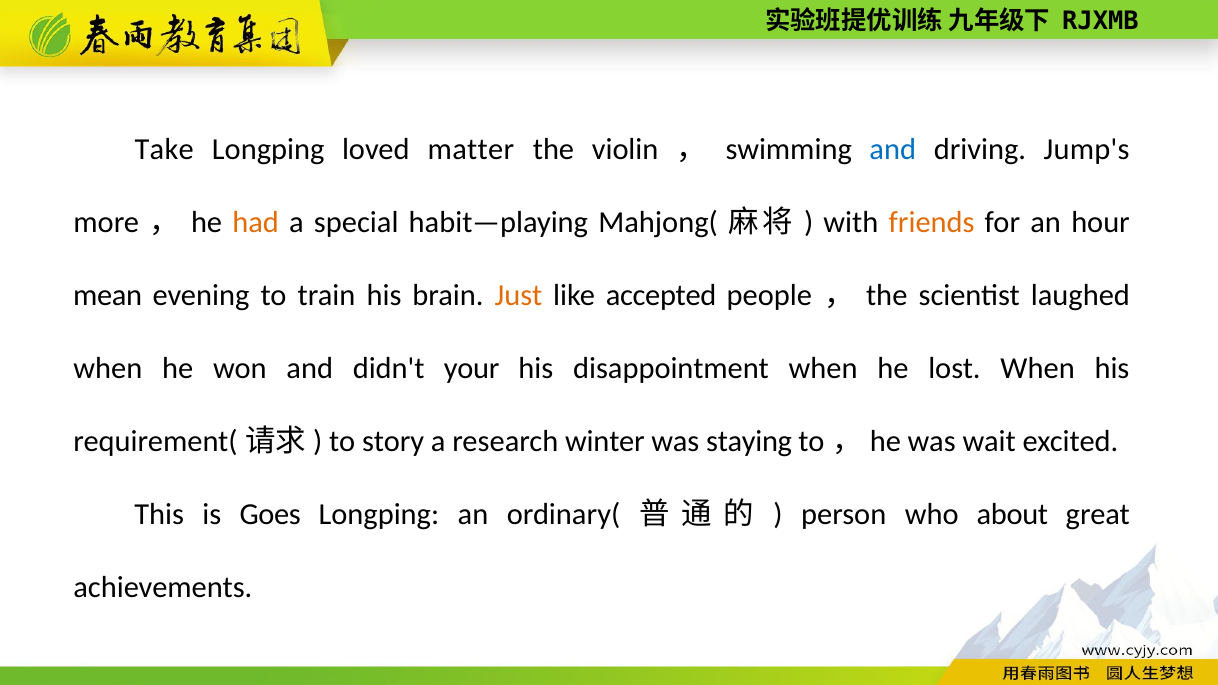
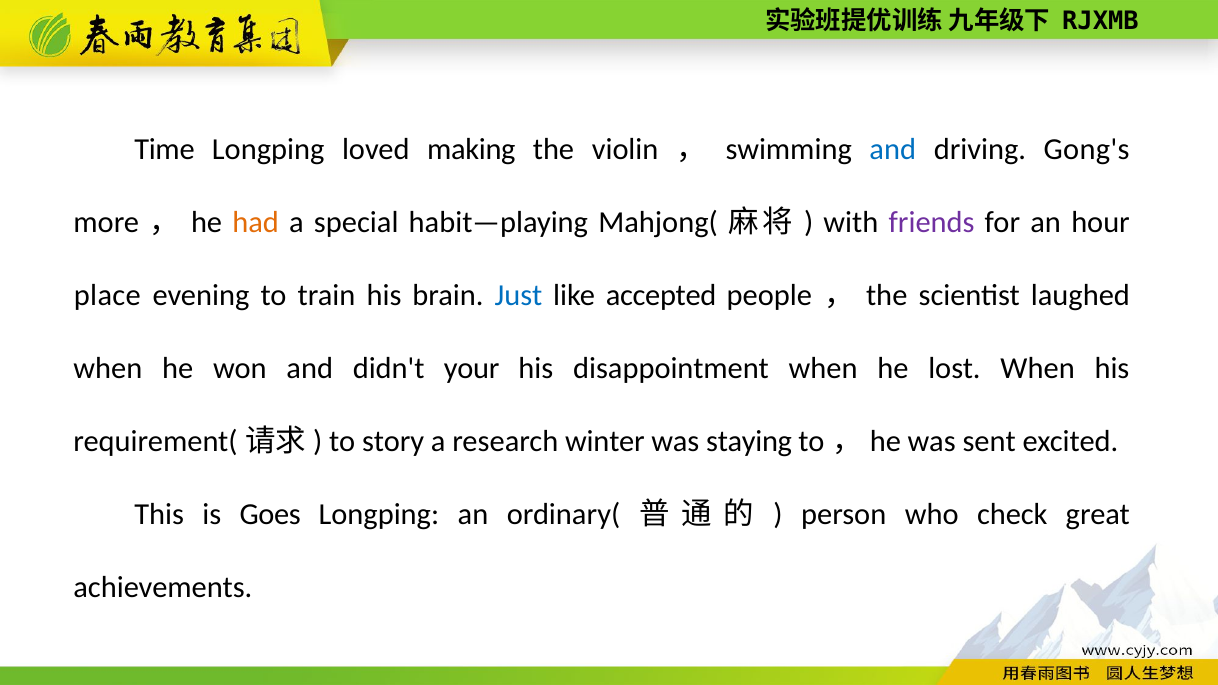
Take: Take -> Time (164, 149)
matter: matter -> making (471, 149)
Jump's: Jump's -> Gong's (1087, 149)
friends colour: orange -> purple (932, 222)
mean: mean -> place (107, 295)
Just colour: orange -> blue (519, 295)
wait: wait -> sent (989, 442)
about: about -> check (1012, 515)
